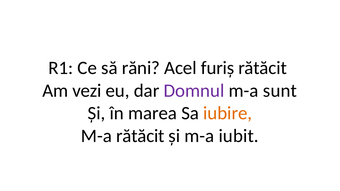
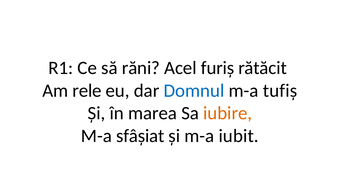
vezi: vezi -> rele (87, 91)
Domnul colour: purple -> blue (194, 91)
sunt: sunt -> tufiș (280, 91)
M-a rătăcit: rătăcit -> sfâșiat (140, 136)
